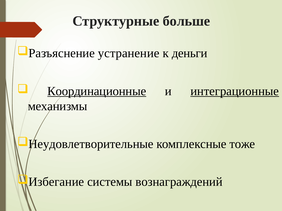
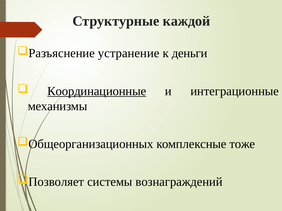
больше: больше -> каждой (186, 21)
интеграционные underline: present -> none (235, 91)
Неудовлетворительные: Неудовлетворительные -> Общеорганизационных (91, 144)
Избегание: Избегание -> Позволяет (56, 182)
